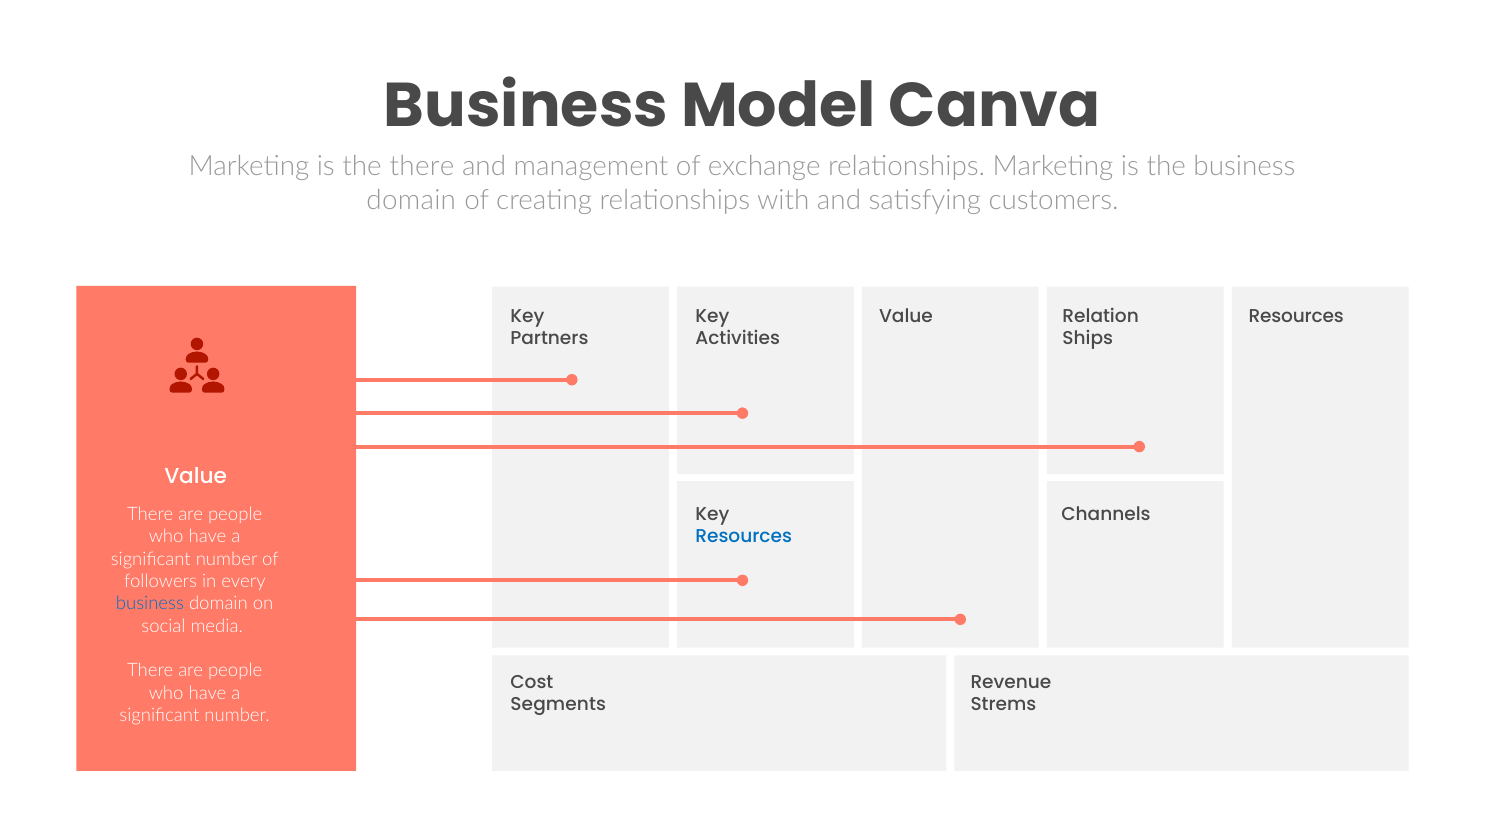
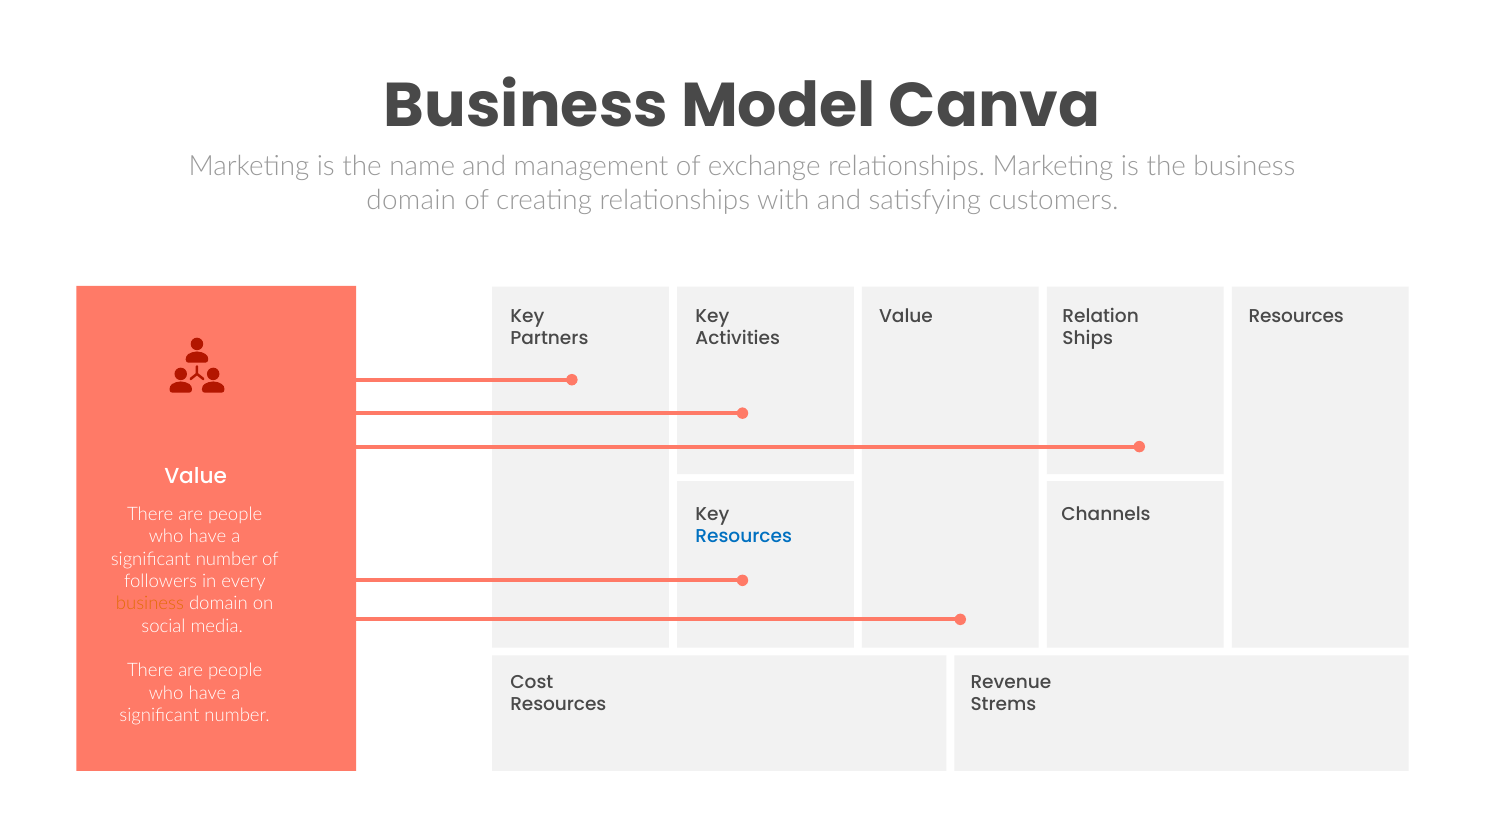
the there: there -> name (422, 167)
business colour: blue -> orange (150, 603)
Segments: Segments -> Resources (558, 704)
